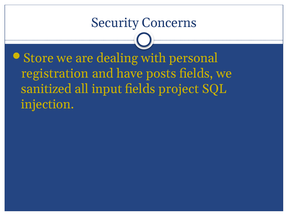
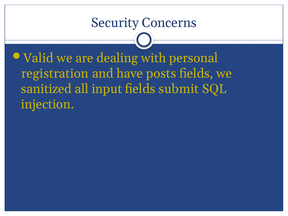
Store: Store -> Valid (38, 58)
project: project -> submit (179, 89)
